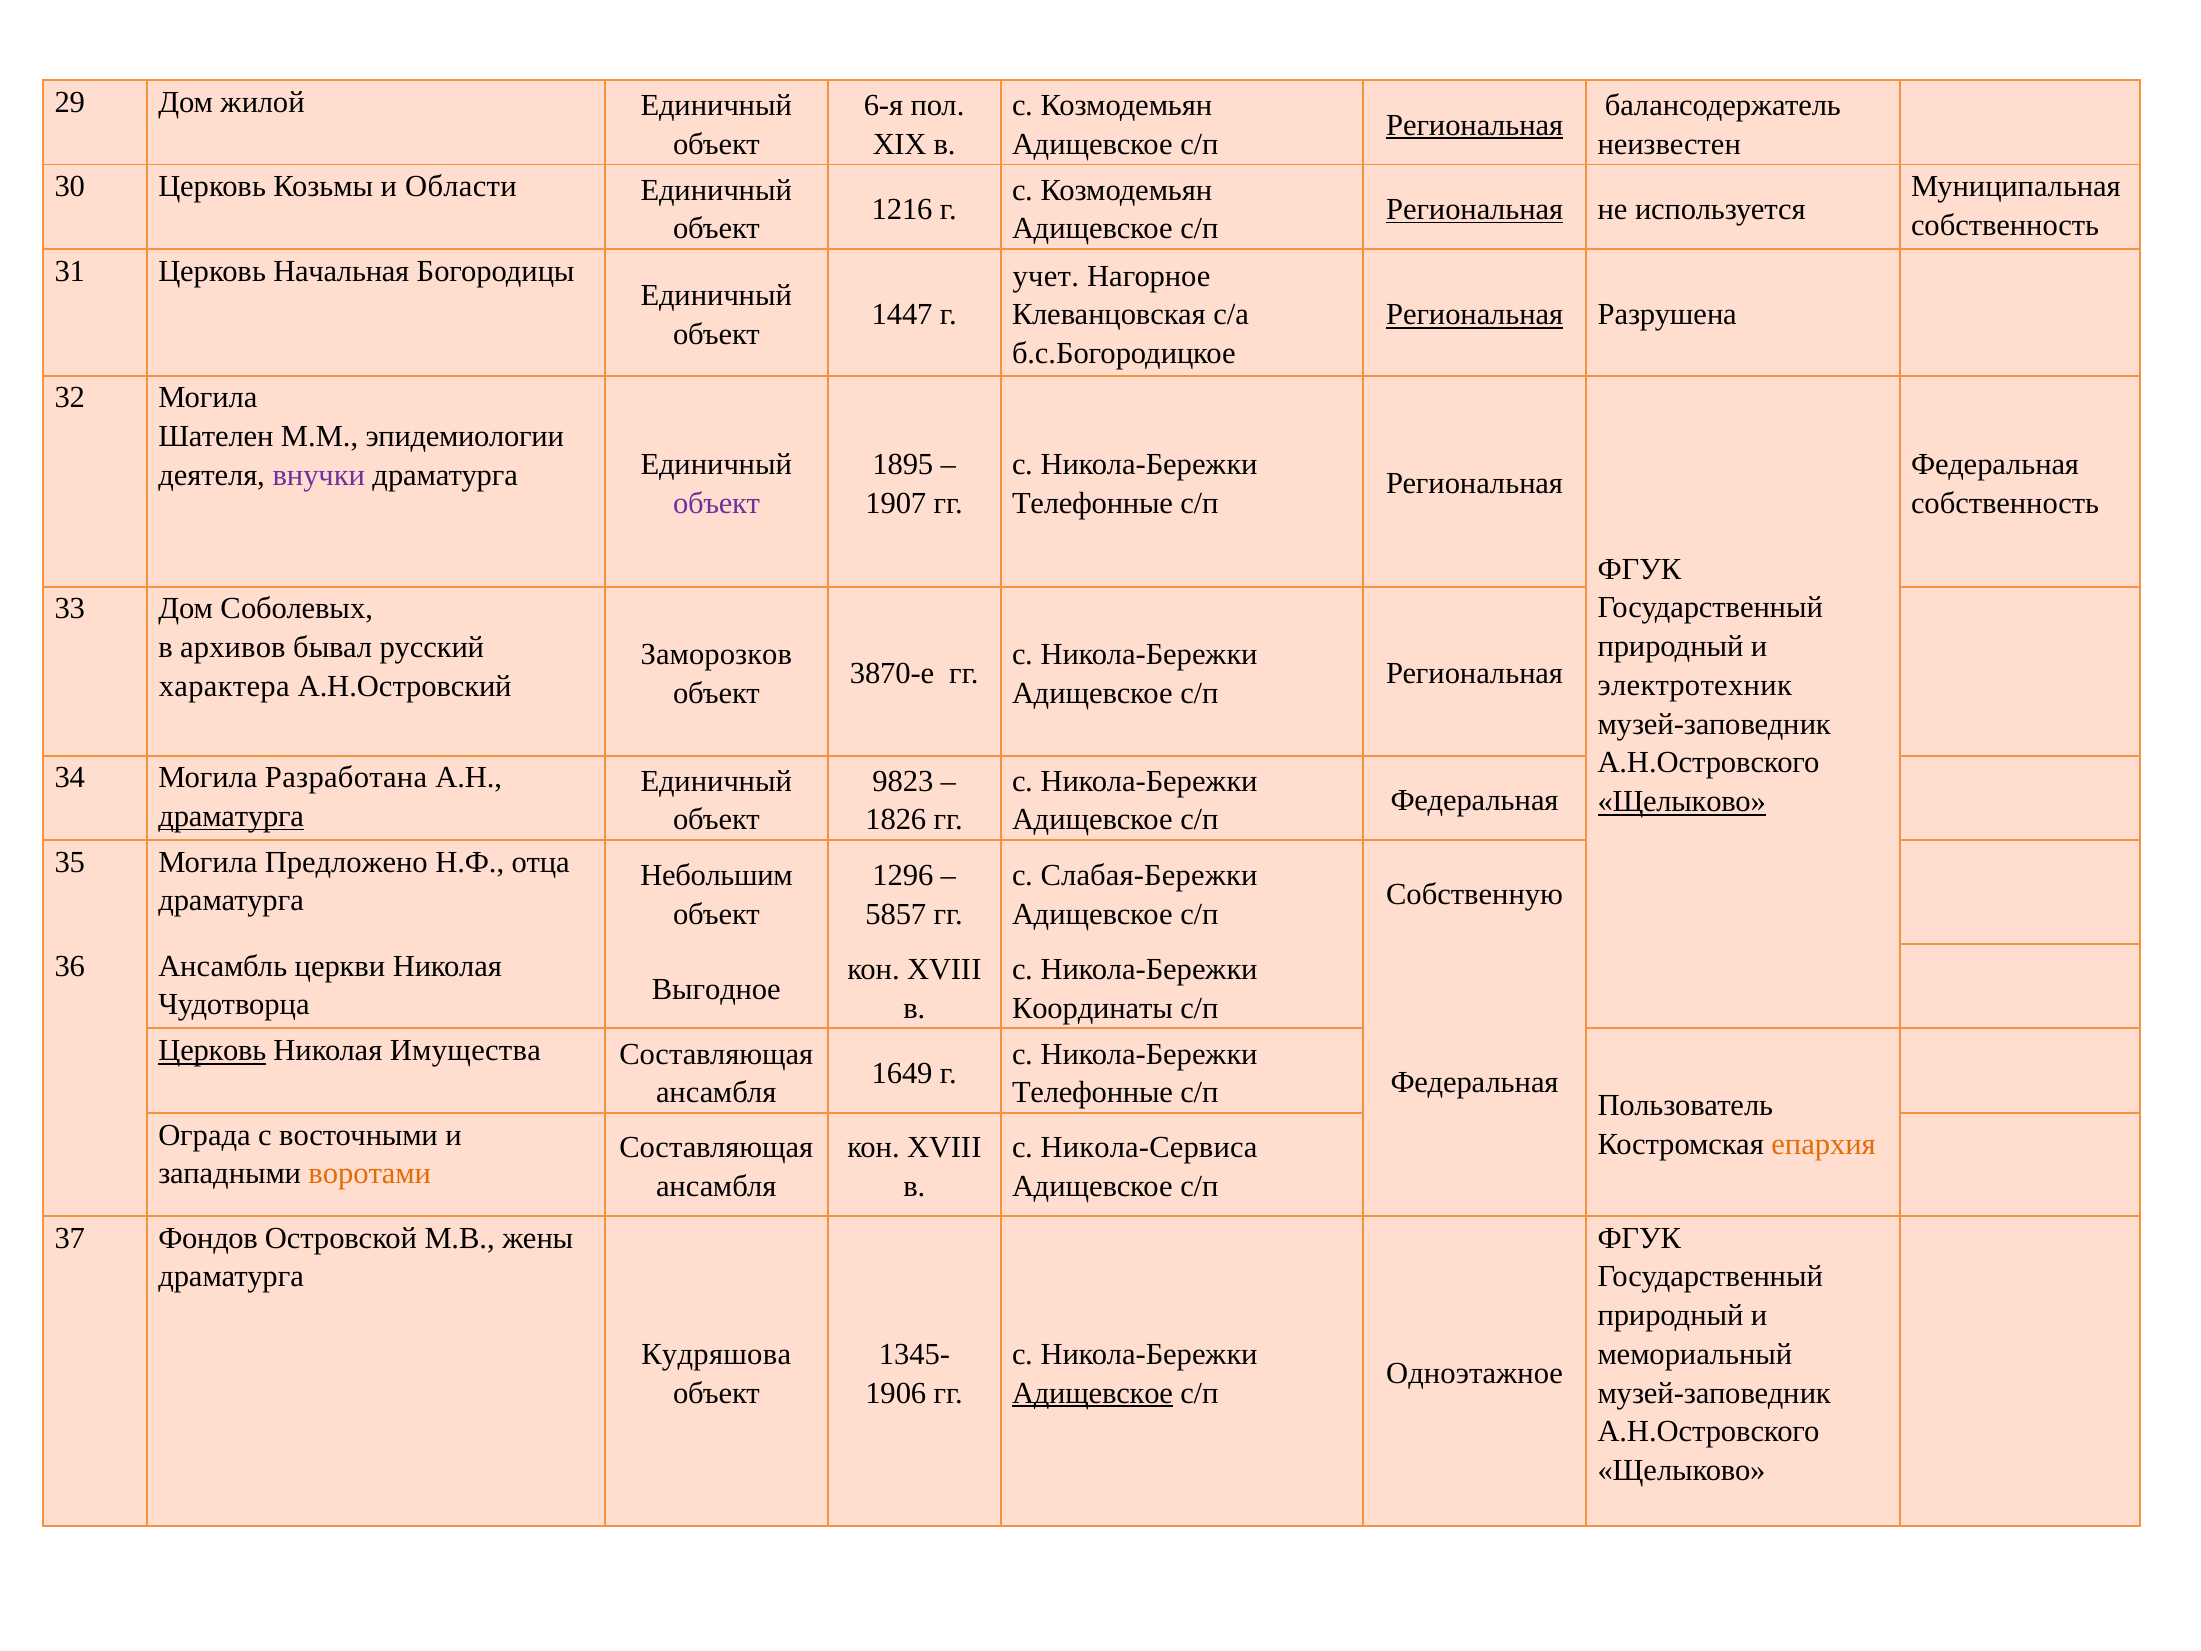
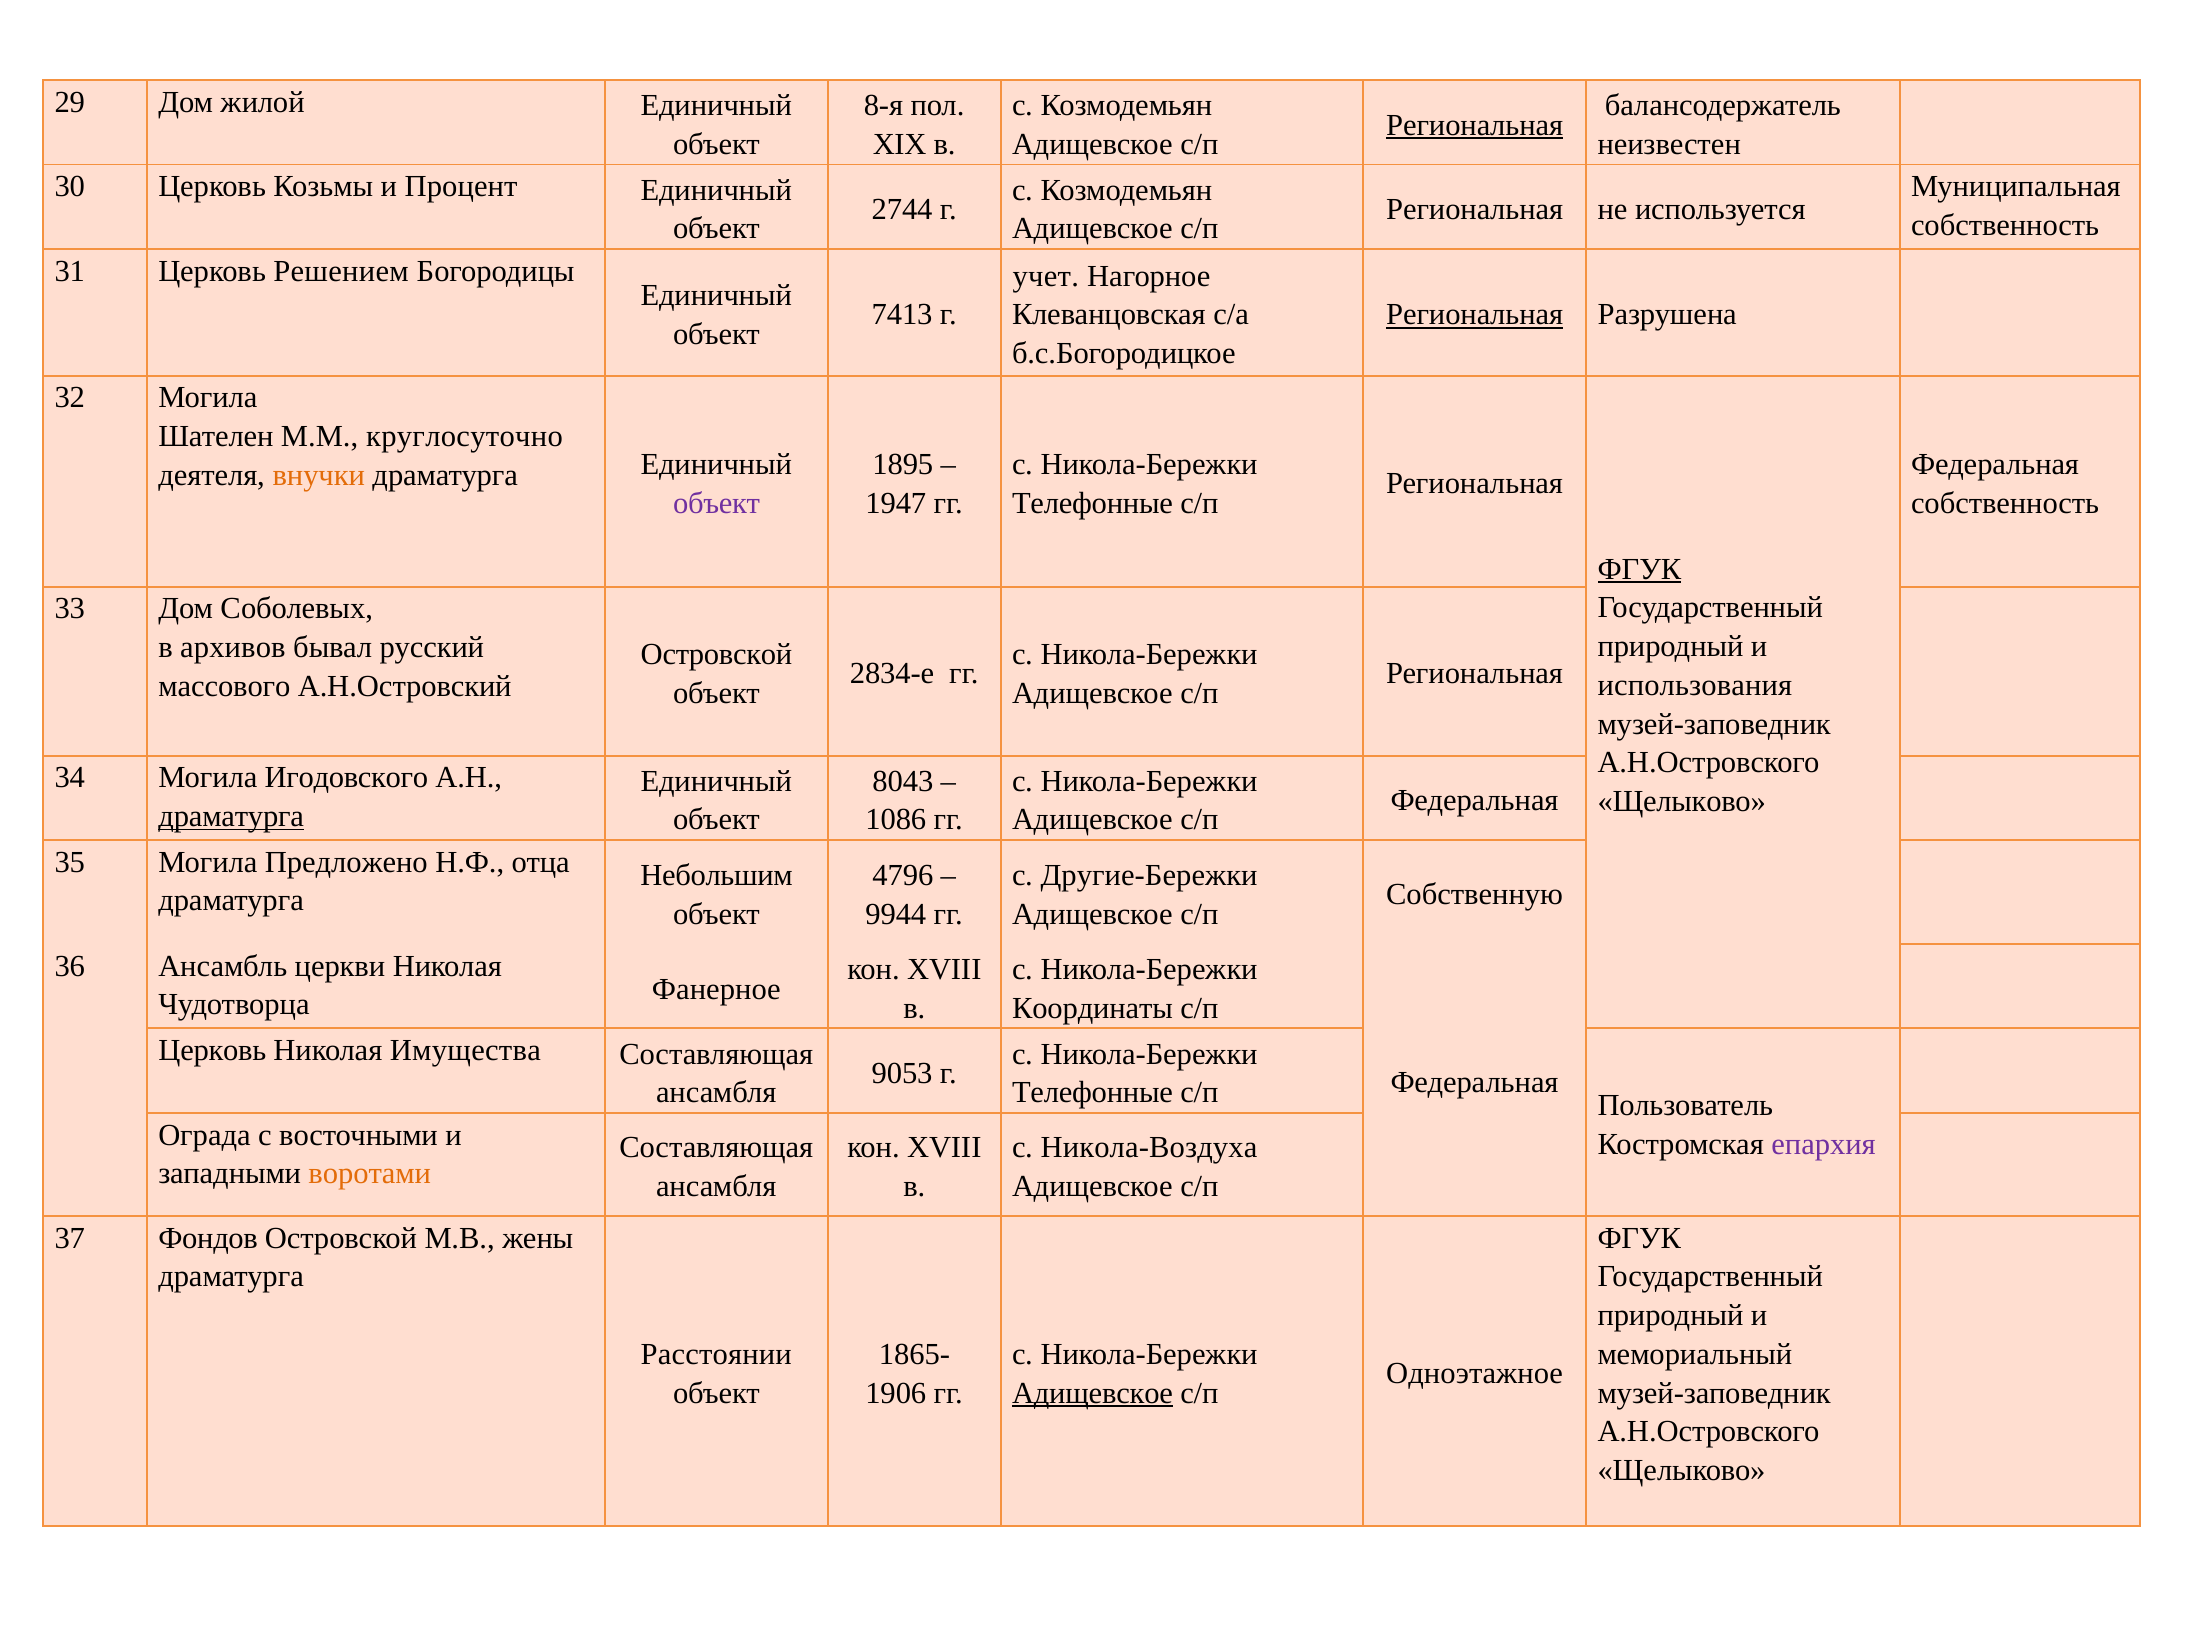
6-я: 6-я -> 8-я (883, 106)
Области: Области -> Процент (461, 187)
1216: 1216 -> 2744 (902, 209)
Региональная underline: present -> none (1475, 209)
Начальная: Начальная -> Решением (341, 271)
1447: 1447 -> 7413 (902, 315)
эпидемиологии: эпидемиологии -> круглосуточно (464, 436)
внучки colour: purple -> orange (319, 475)
1907: 1907 -> 1947 (896, 503)
ФГУК underline: none -> present (1639, 569)
Заморозков: Заморозков -> Островской (716, 654)
3870-е: 3870-е -> 2834-е (892, 674)
электротехник: электротехник -> использования (1695, 685)
характера: характера -> массового (224, 686)
Разработана: Разработана -> Игодовского (346, 778)
9823: 9823 -> 8043 (903, 781)
Щелыково underline: present -> none (1682, 801)
1826: 1826 -> 1086 (896, 820)
1296: 1296 -> 4796 (903, 875)
Слабая-Бережки: Слабая-Бережки -> Другие-Бережки (1149, 875)
5857: 5857 -> 9944 (896, 914)
Выгодное: Выгодное -> Фанерное (716, 989)
Церковь underline: present -> none (212, 1050)
1649: 1649 -> 9053 (902, 1073)
епархия colour: orange -> purple (1824, 1144)
Никола-Сервиса: Никола-Сервиса -> Никола-Воздуха (1149, 1148)
Кудряшова: Кудряшова -> Расстоянии (716, 1354)
1345-: 1345- -> 1865- (914, 1354)
